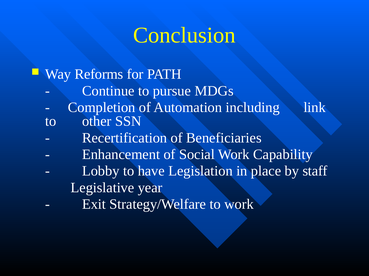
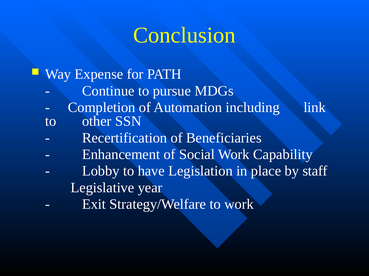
Reforms: Reforms -> Expense (99, 74)
